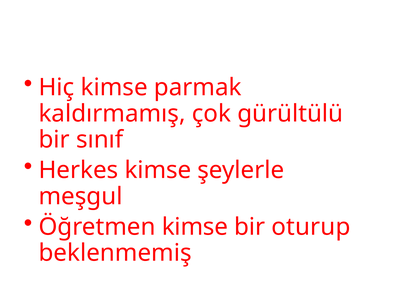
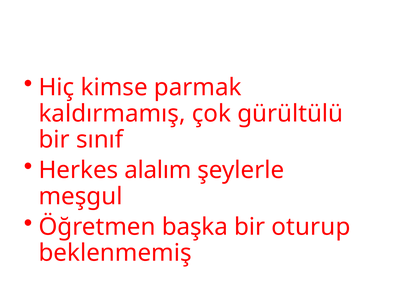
Herkes kimse: kimse -> alalım (158, 170)
Öğretmen kimse: kimse -> başka (195, 227)
